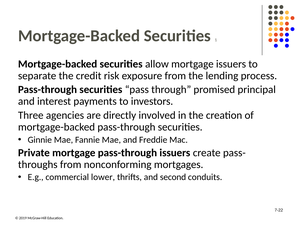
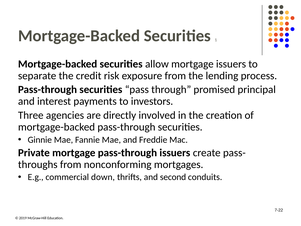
lower: lower -> down (103, 177)
